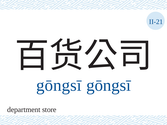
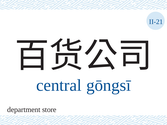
gōngsī: gōngsī -> central (59, 85)
